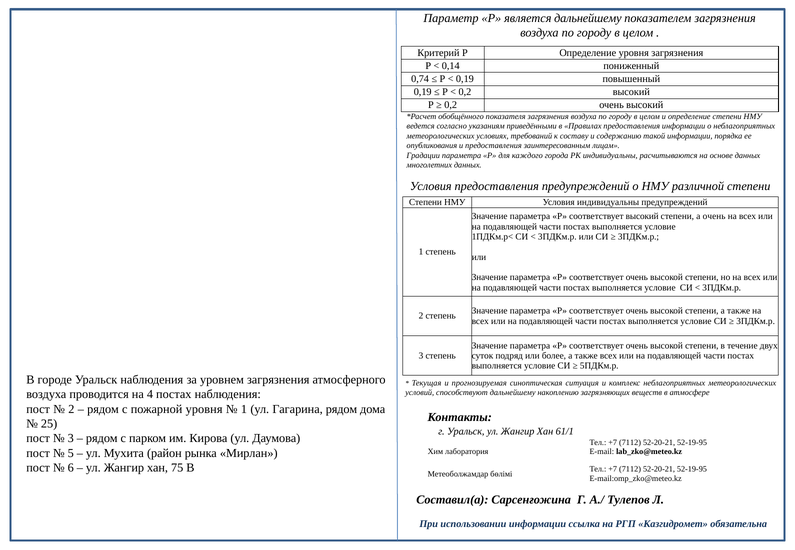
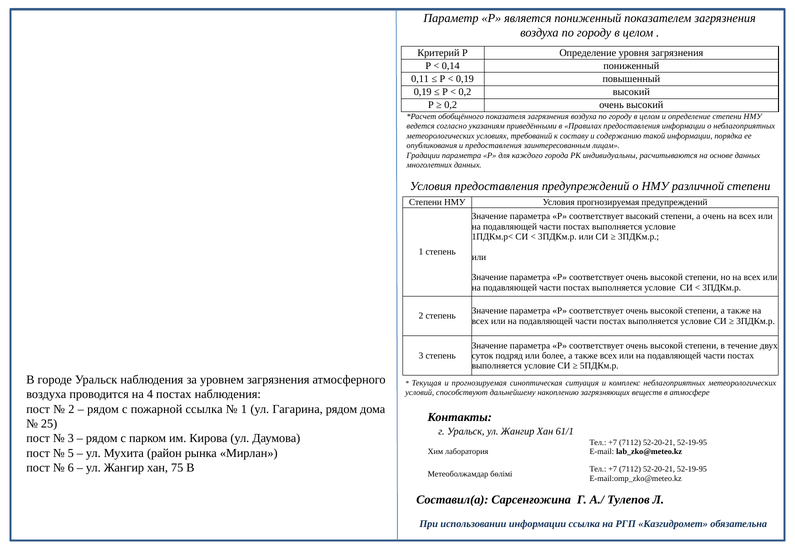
является дальнейшему: дальнейшему -> пониженный (588, 18)
0,74: 0,74 -> 0,11 (420, 79)
Условия индивидуальны: индивидуальны -> прогнозируемая (608, 202)
пожарной уровня: уровня -> ссылка (204, 409)
